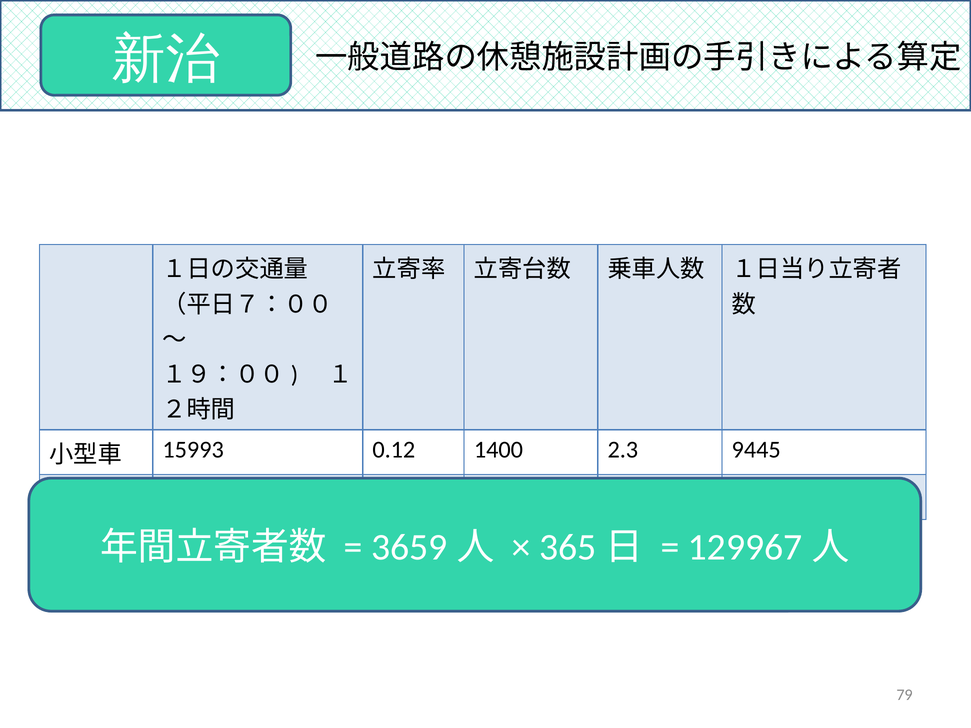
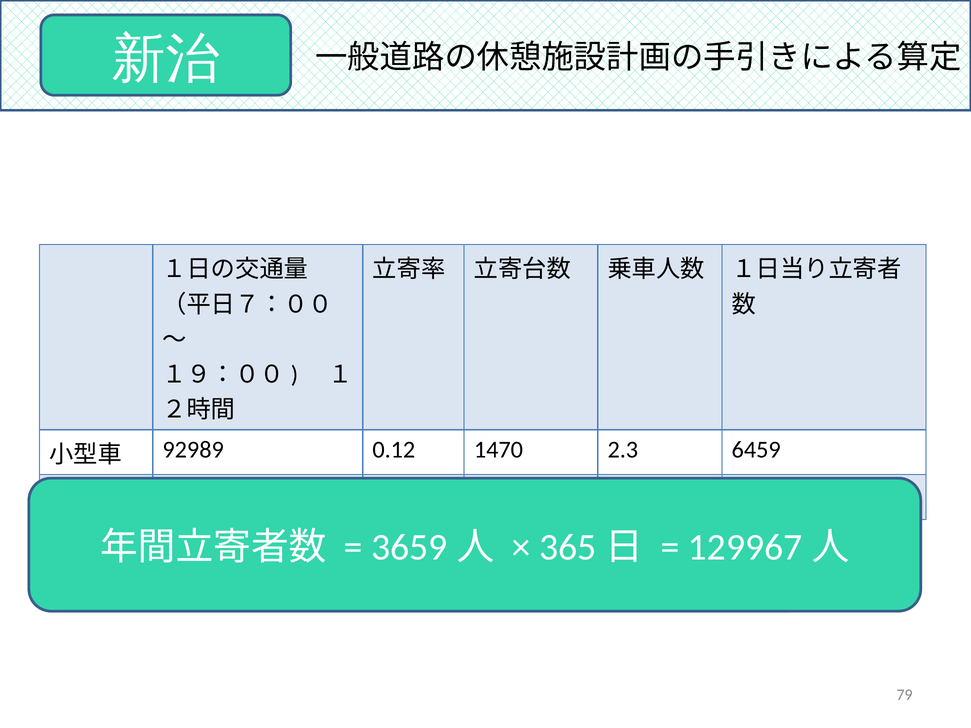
15993: 15993 -> 92989 (193, 450)
1400: 1400 -> 1470 (498, 450)
9445: 9445 -> 6459 (756, 450)
